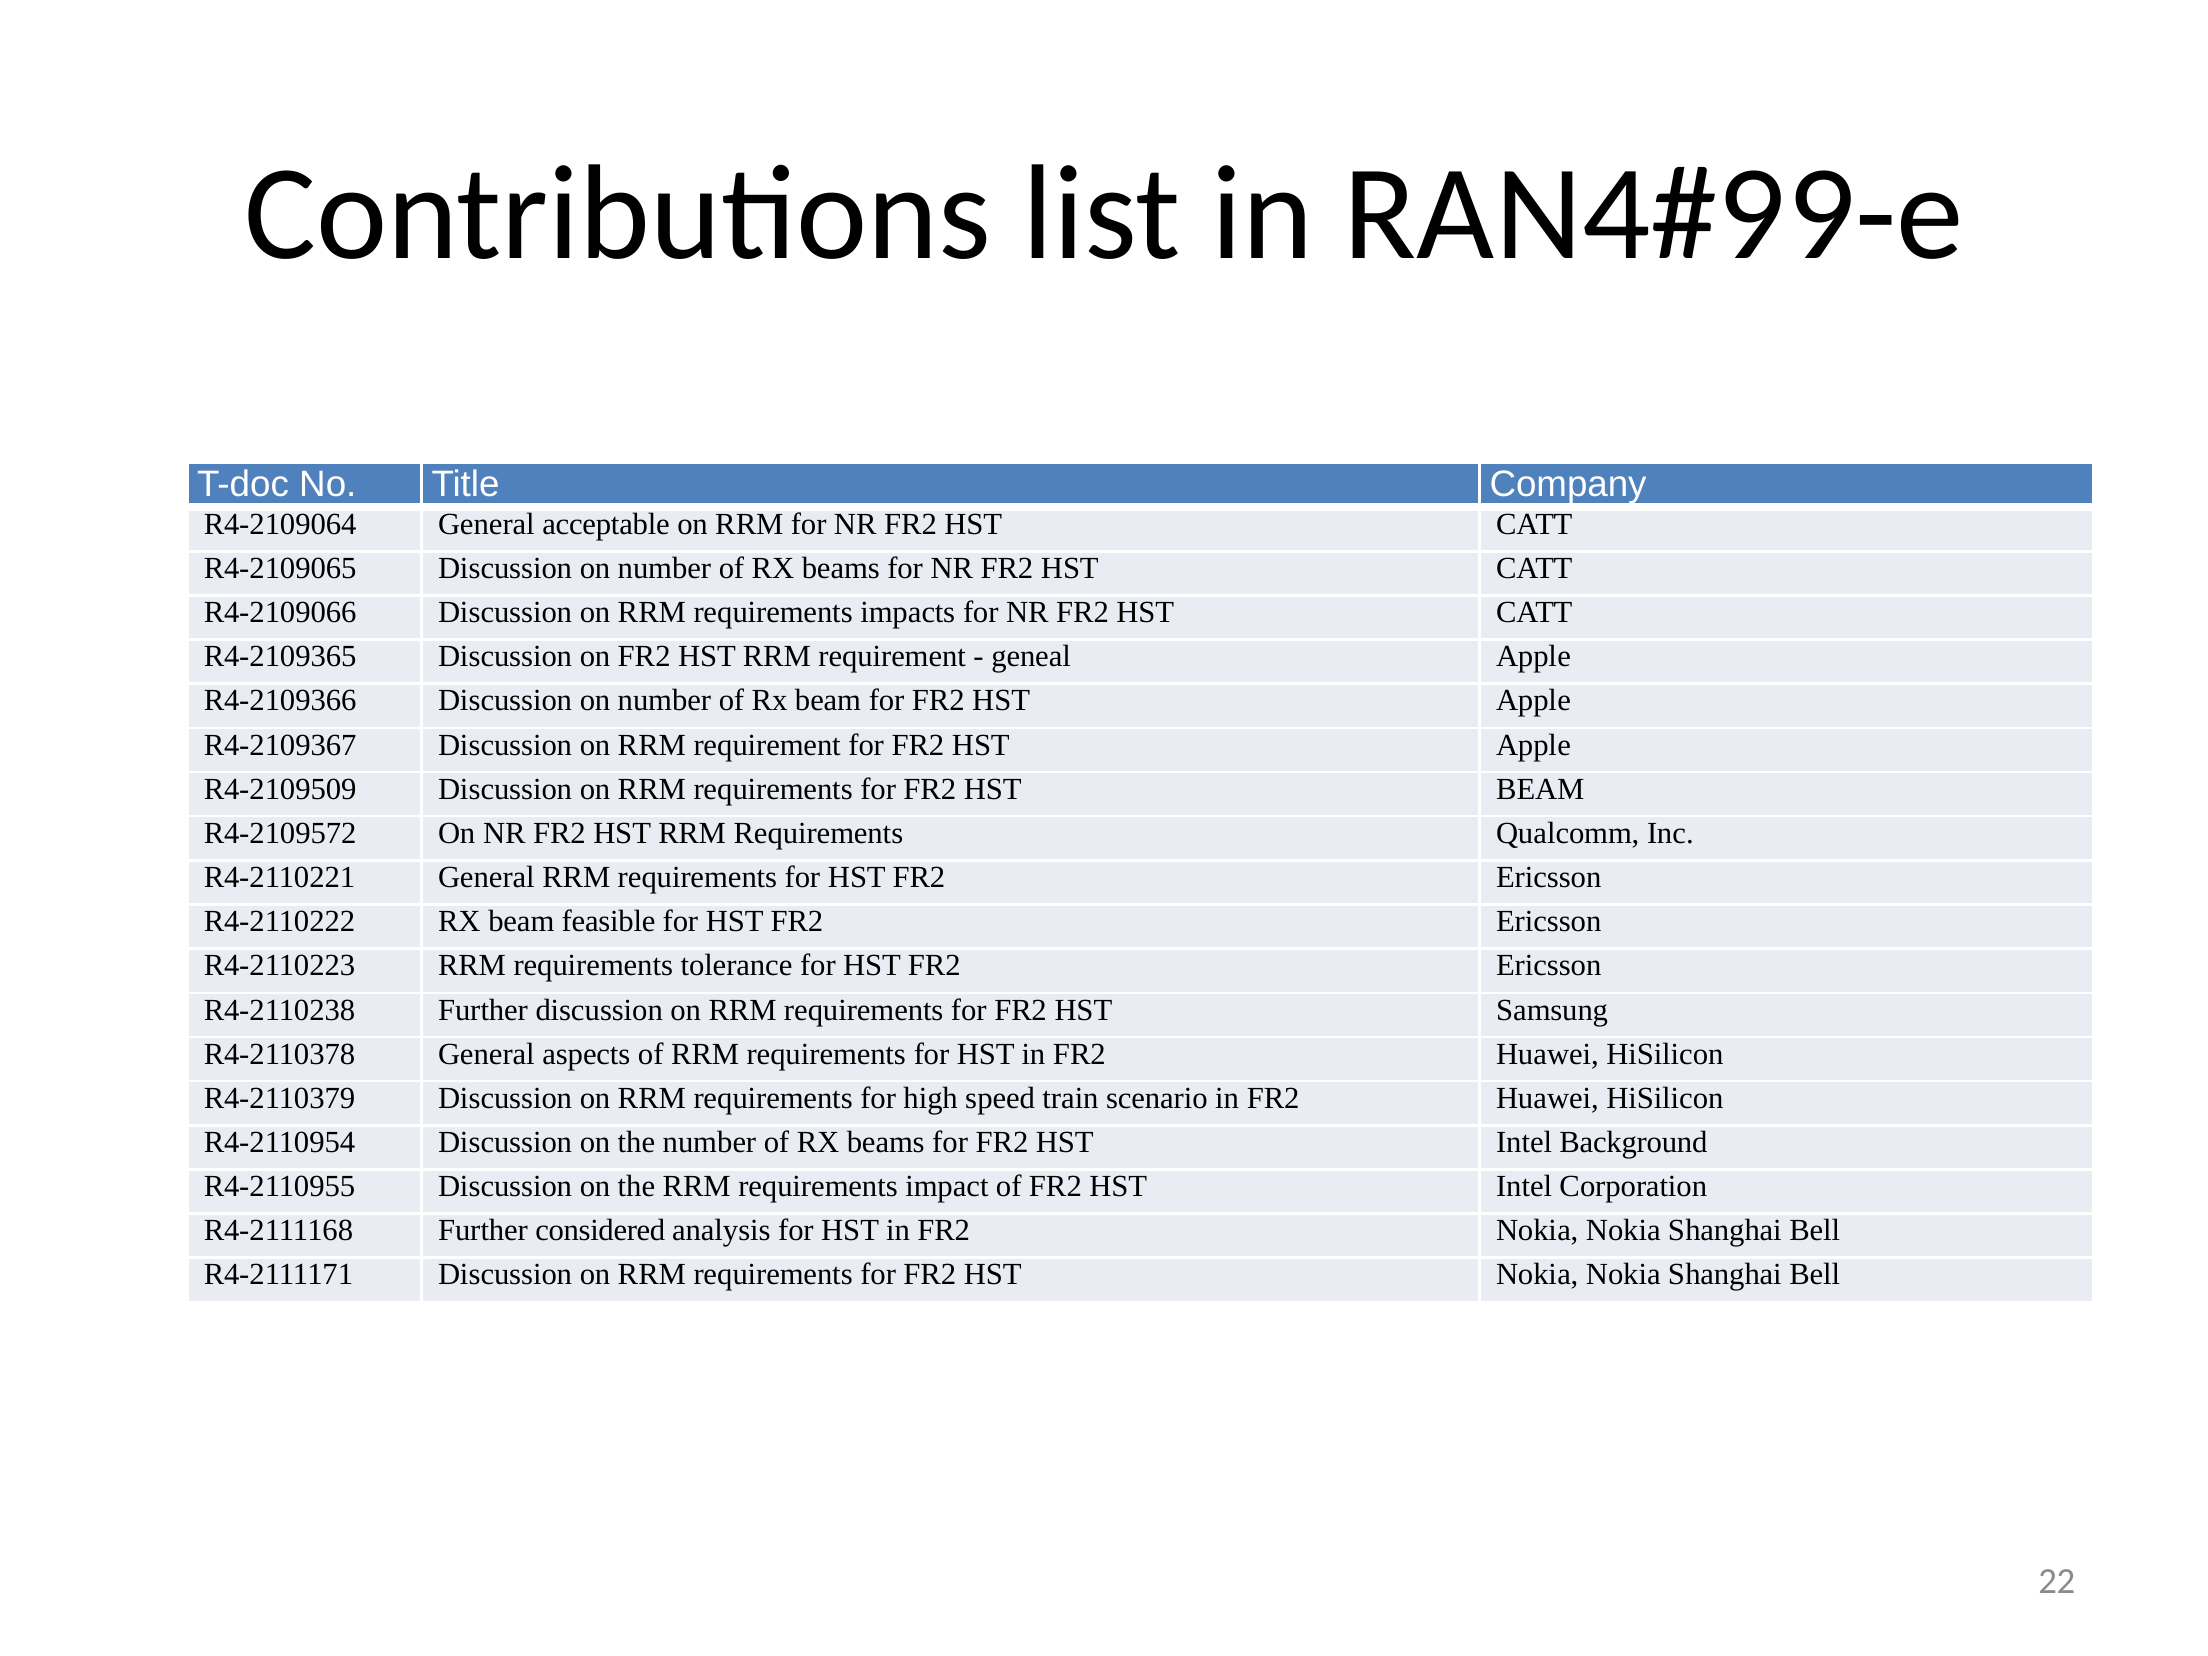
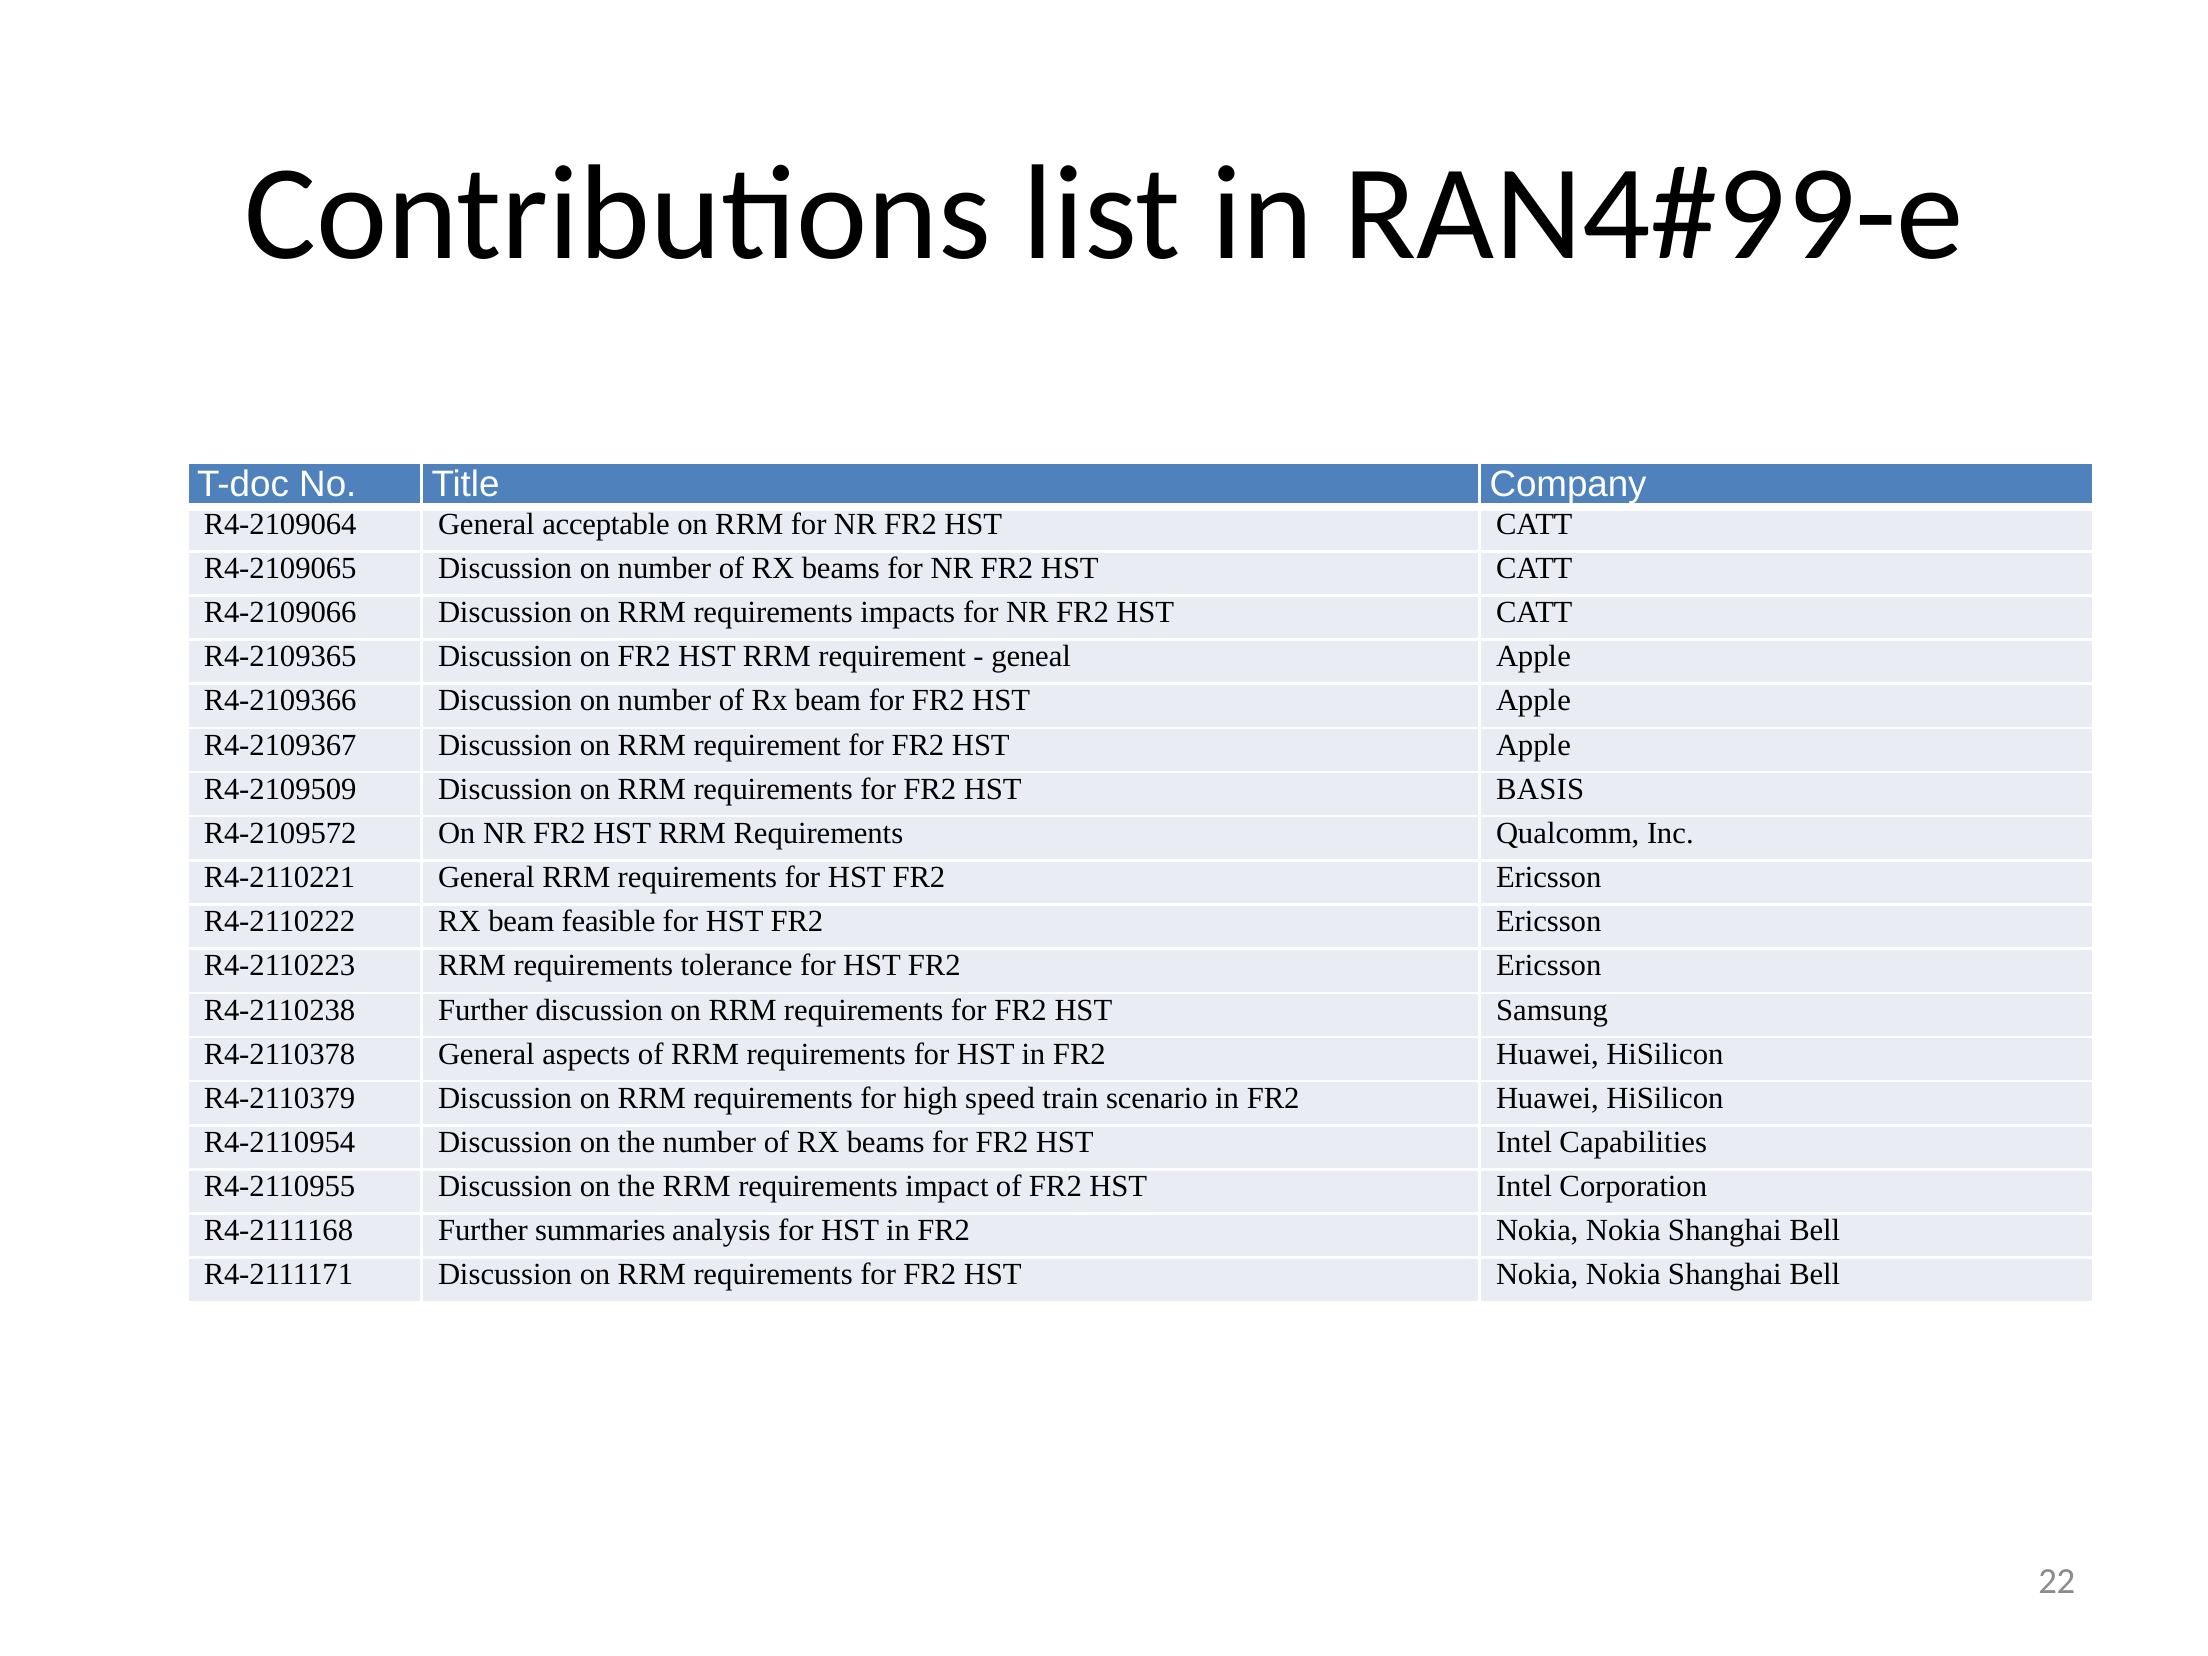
HST BEAM: BEAM -> BASIS (1540, 789)
Background: Background -> Capabilities (1633, 1142)
considered: considered -> summaries (600, 1231)
